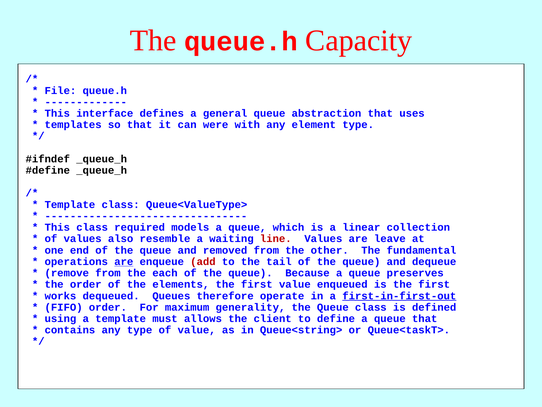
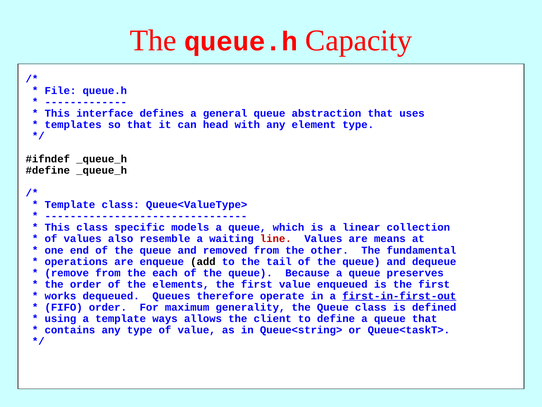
were: were -> head (216, 125)
required: required -> specific (140, 227)
leave: leave -> means (390, 239)
are underline: present -> none (124, 261)
add colour: red -> black (203, 261)
must: must -> ways (165, 318)
